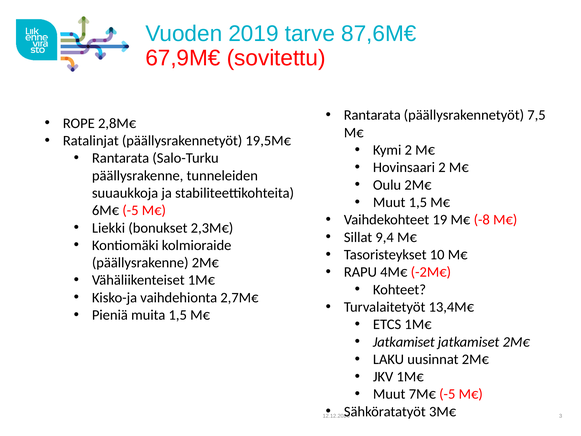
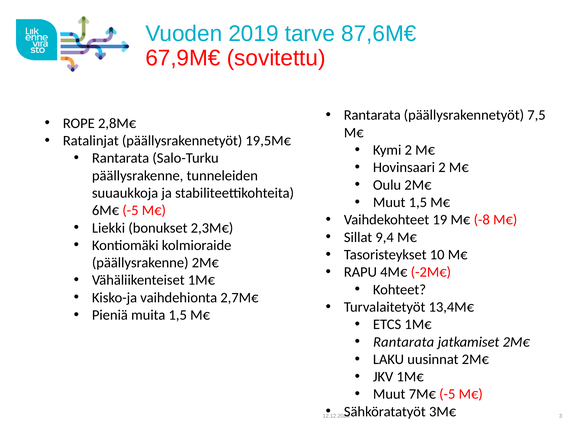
Jatkamiset: Jatkamiset -> Rantarata (404, 342)
